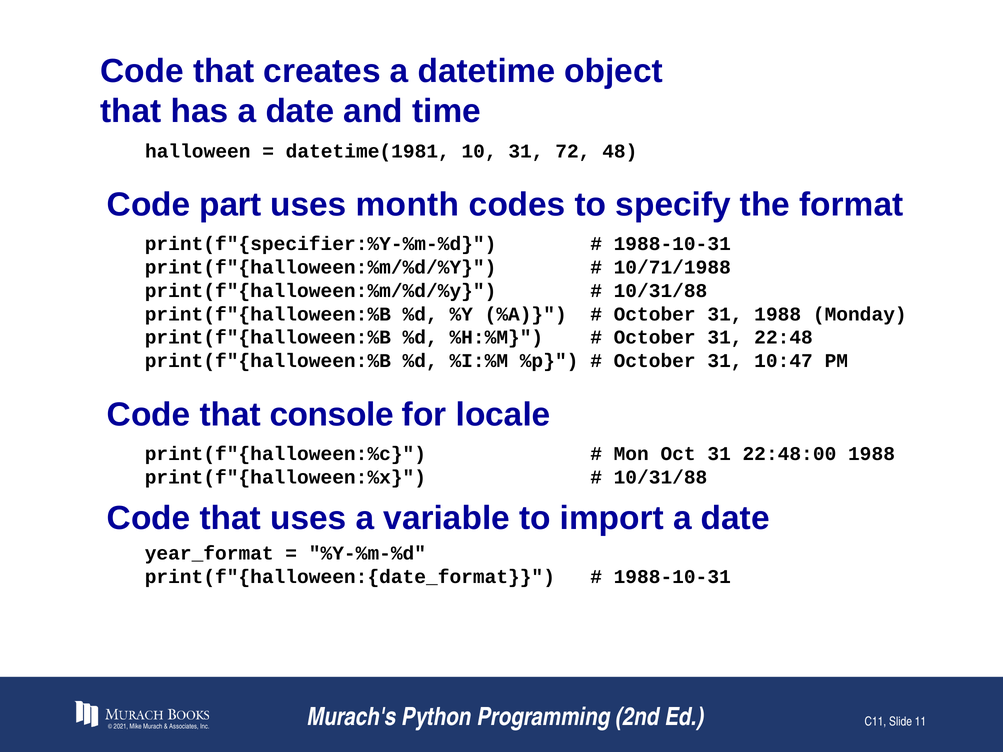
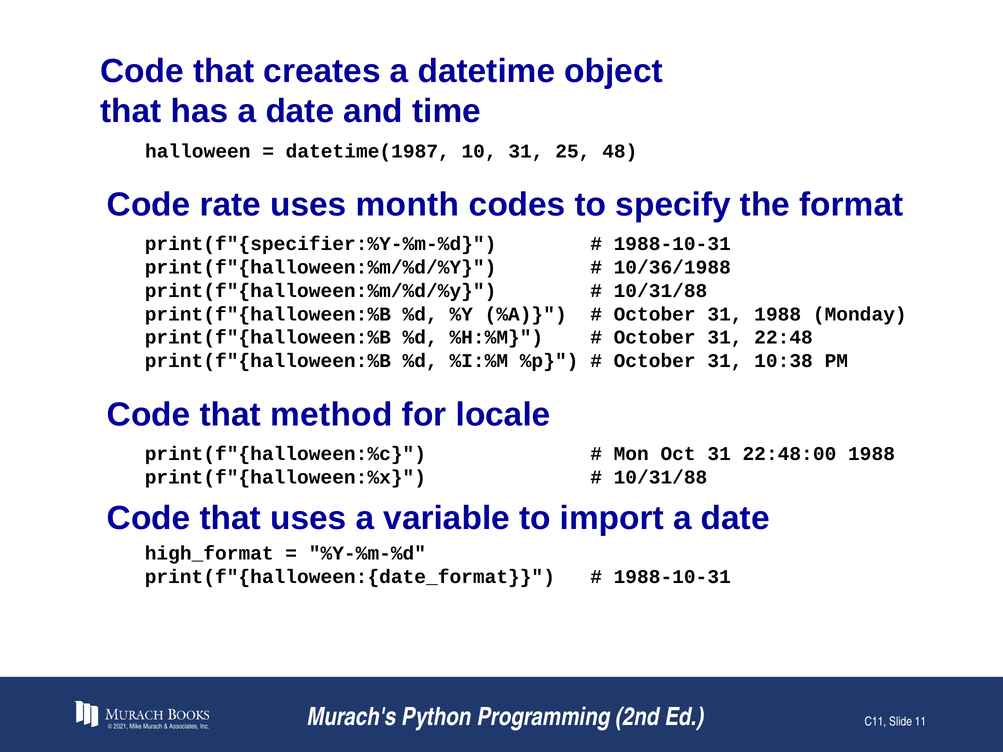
datetime(1981: datetime(1981 -> datetime(1987 (368, 151)
72: 72 -> 25 (573, 151)
part: part -> rate (230, 205)
10/71/1988: 10/71/1988 -> 10/36/1988 (672, 267)
10:47: 10:47 -> 10:38 (784, 361)
console: console -> method (331, 415)
year_format: year_format -> high_format (209, 553)
